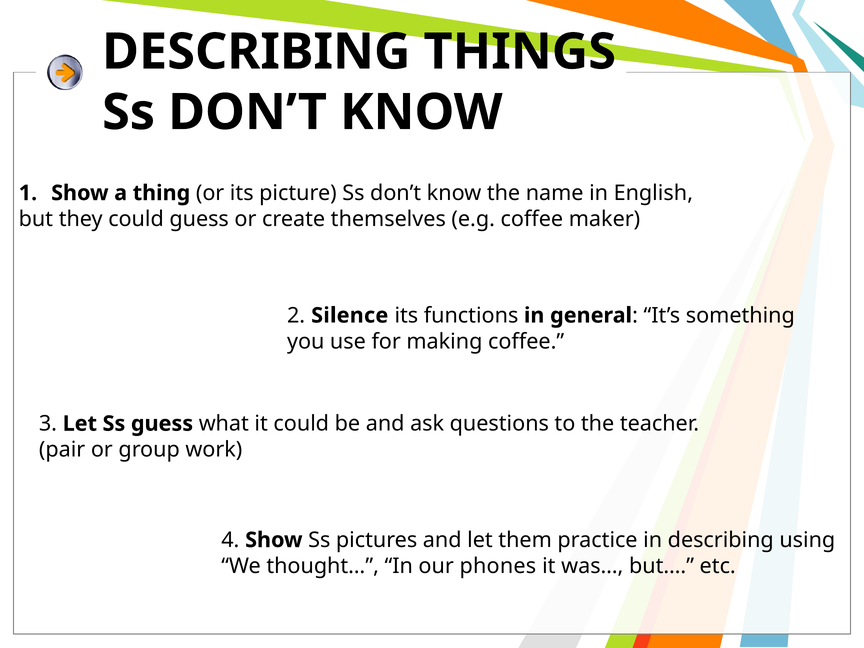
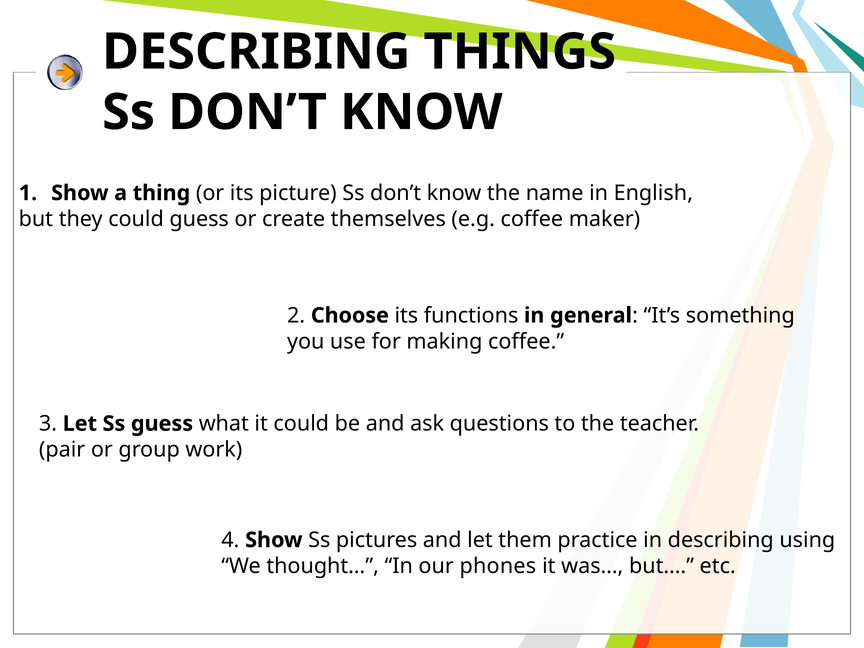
Silence: Silence -> Choose (350, 315)
